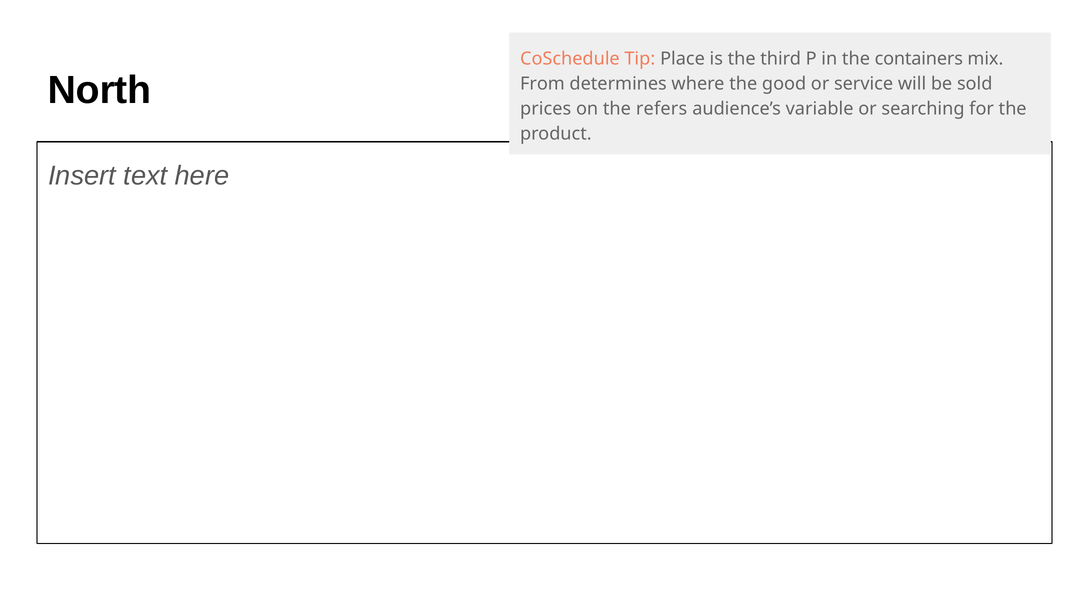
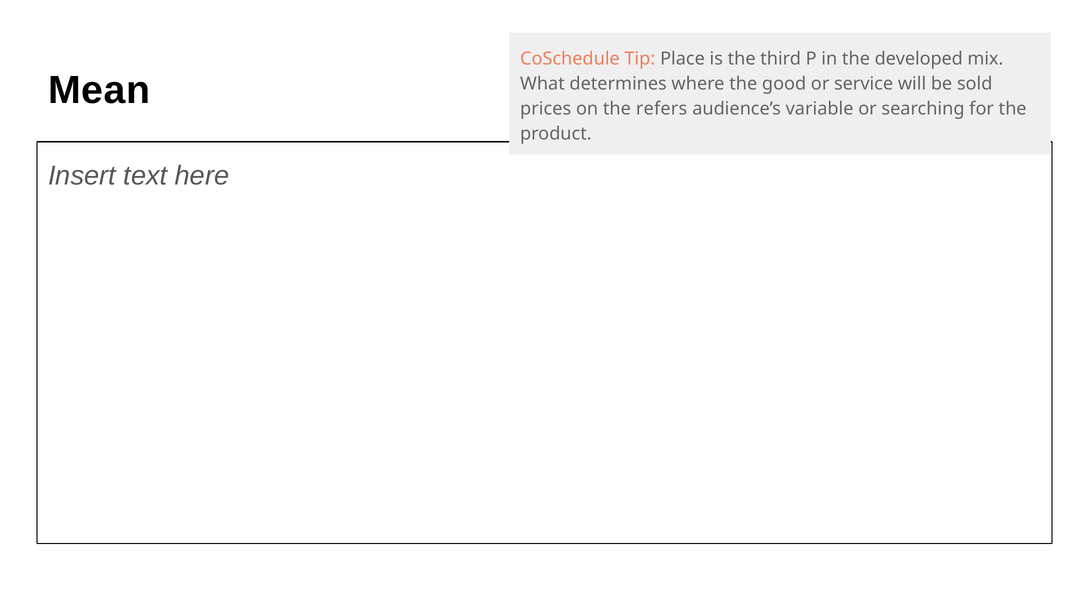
containers: containers -> developed (919, 59)
North: North -> Mean (99, 90)
From: From -> What (542, 84)
